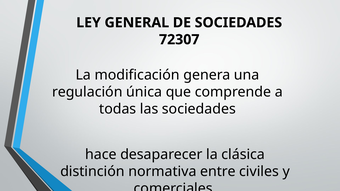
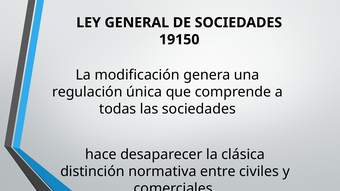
72307: 72307 -> 19150 (179, 40)
